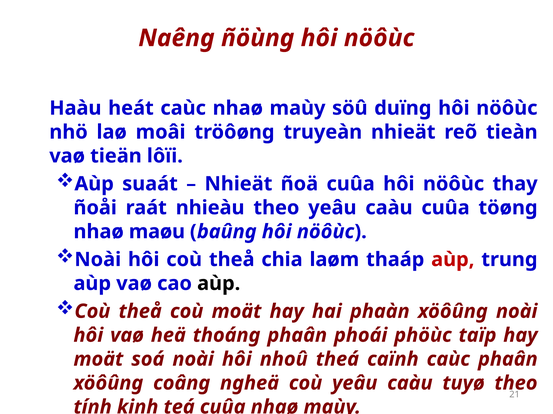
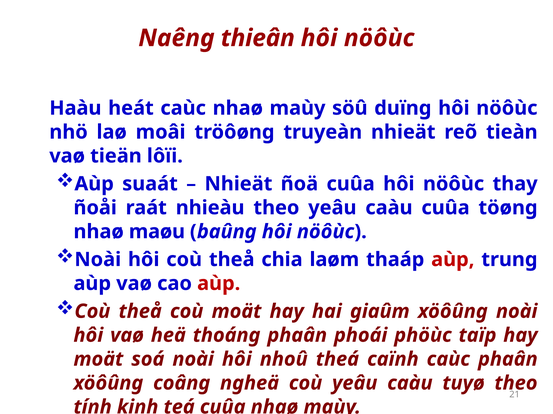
ñöùng: ñöùng -> thieân (258, 38)
aùp colour: black -> red (219, 284)
phaàn: phaàn -> giaûm (380, 312)
